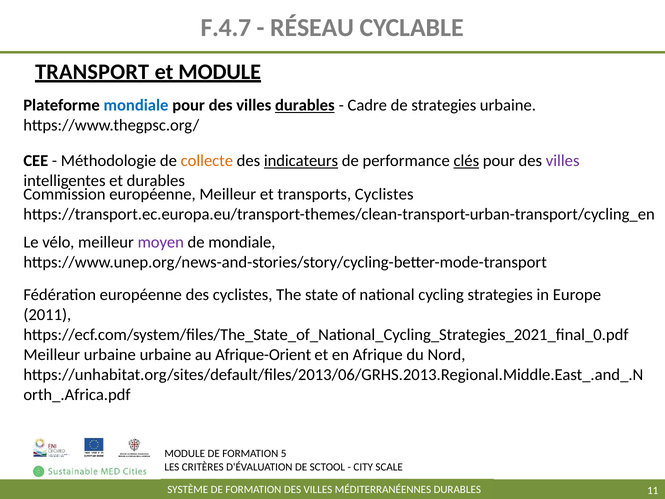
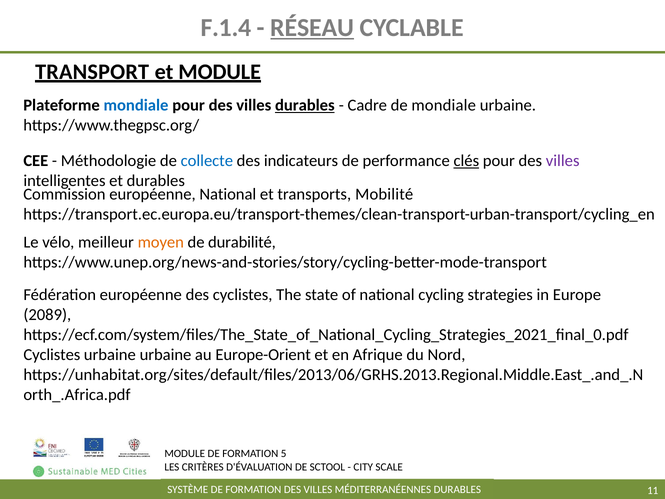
F.4.7: F.4.7 -> F.1.4 (226, 28)
RÉSEAU underline: none -> present (312, 28)
de strategies: strategies -> mondiale (444, 105)
collecte colour: orange -> blue (207, 161)
indicateurs underline: present -> none (301, 161)
européenne Meilleur: Meilleur -> National (228, 194)
transports Cyclistes: Cyclistes -> Mobilité (384, 194)
moyen colour: purple -> orange (161, 242)
de mondiale: mondiale -> durabilité (242, 242)
2011: 2011 -> 2089 (47, 315)
Meilleur: Meilleur -> Cyclistes (52, 355)
Afrique-Orient: Afrique-Orient -> Europe-Orient (263, 355)
